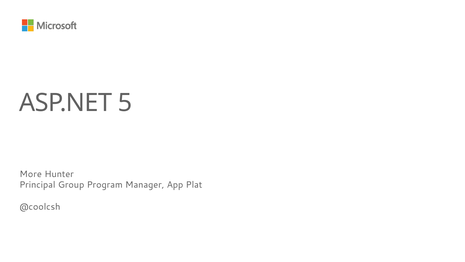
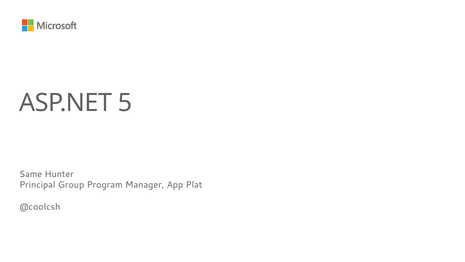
More: More -> Same (31, 174)
